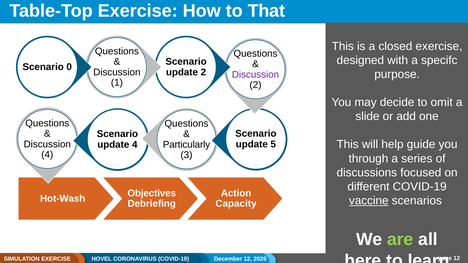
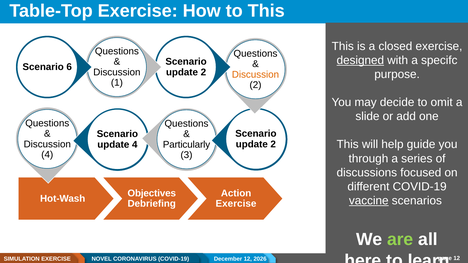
to That: That -> This (266, 11)
designed underline: none -> present (360, 60)
0: 0 -> 6 (69, 67)
Discussion colour: purple -> orange (255, 75)
5: 5 -> 2 (273, 144)
Capacity: Capacity -> Exercise (236, 204)
